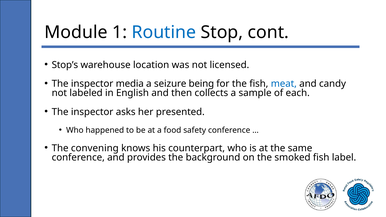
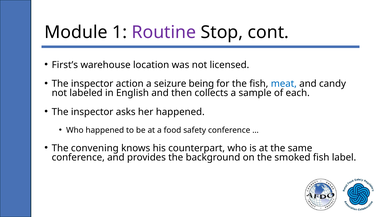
Routine colour: blue -> purple (164, 32)
Stop’s: Stop’s -> First’s (65, 65)
media: media -> action (130, 84)
her presented: presented -> happened (180, 112)
